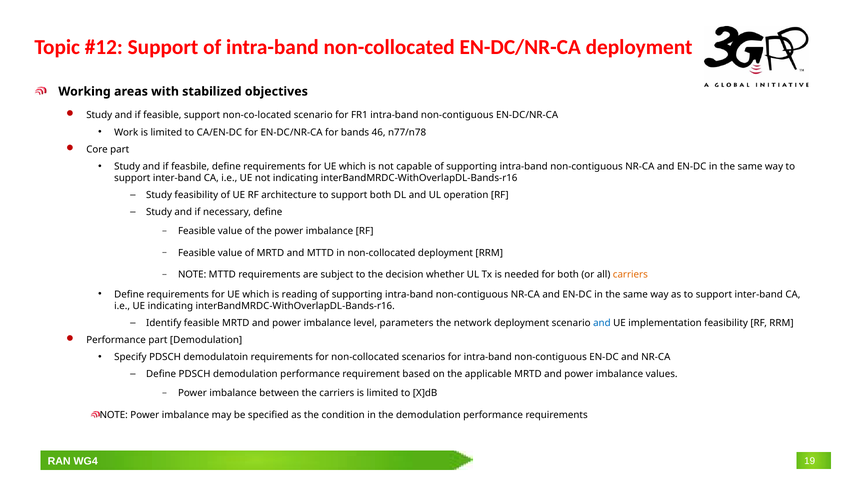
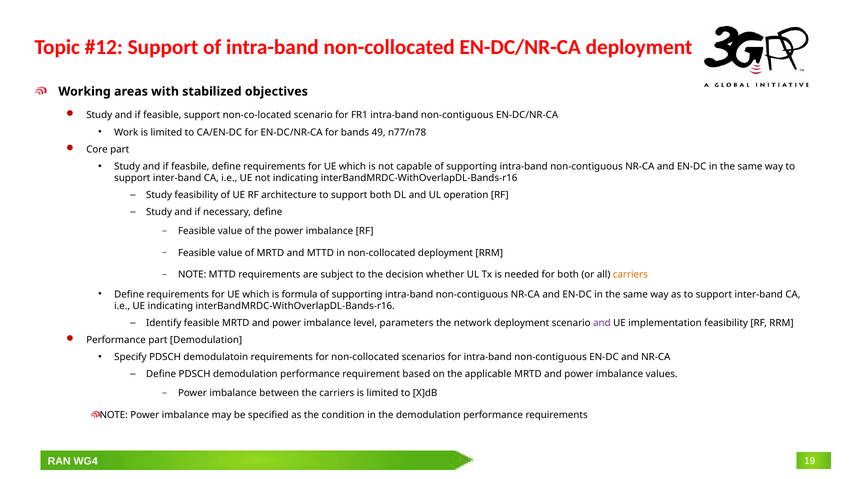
46: 46 -> 49 (379, 132)
reading: reading -> formula (300, 294)
and colour: blue -> purple (602, 323)
